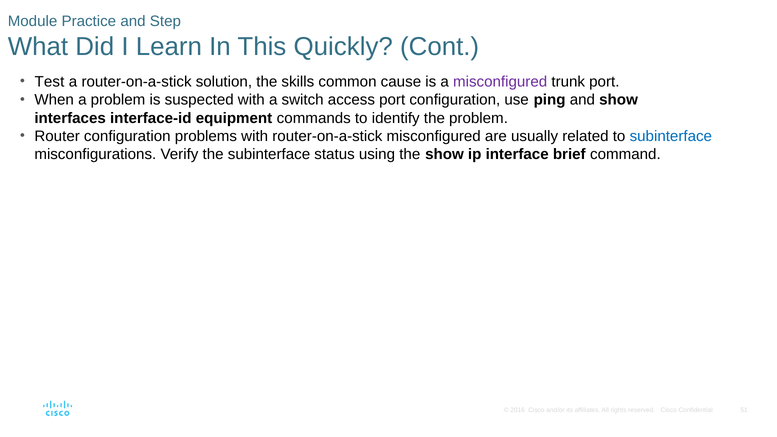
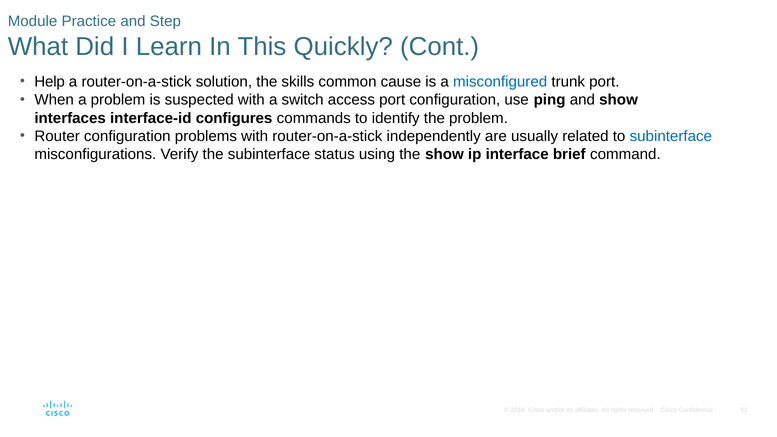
Test: Test -> Help (50, 82)
misconfigured colour: purple -> blue (500, 82)
equipment: equipment -> configures (234, 118)
router-on-a-stick misconfigured: misconfigured -> independently (434, 136)
